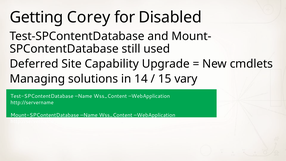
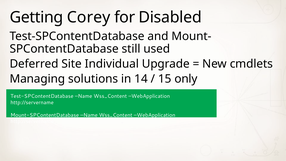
Capability: Capability -> Individual (112, 64)
vary: vary -> only (186, 79)
